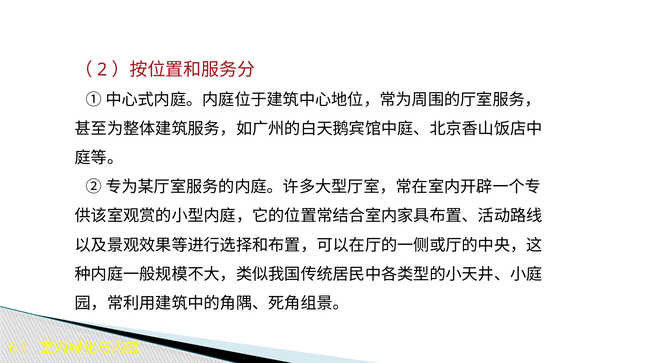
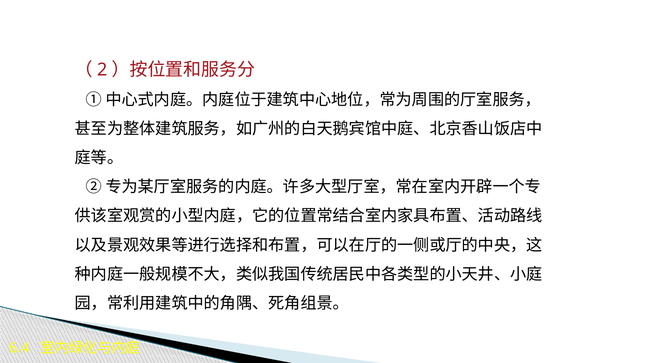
6.1: 6.1 -> 6.4 (19, 348)
